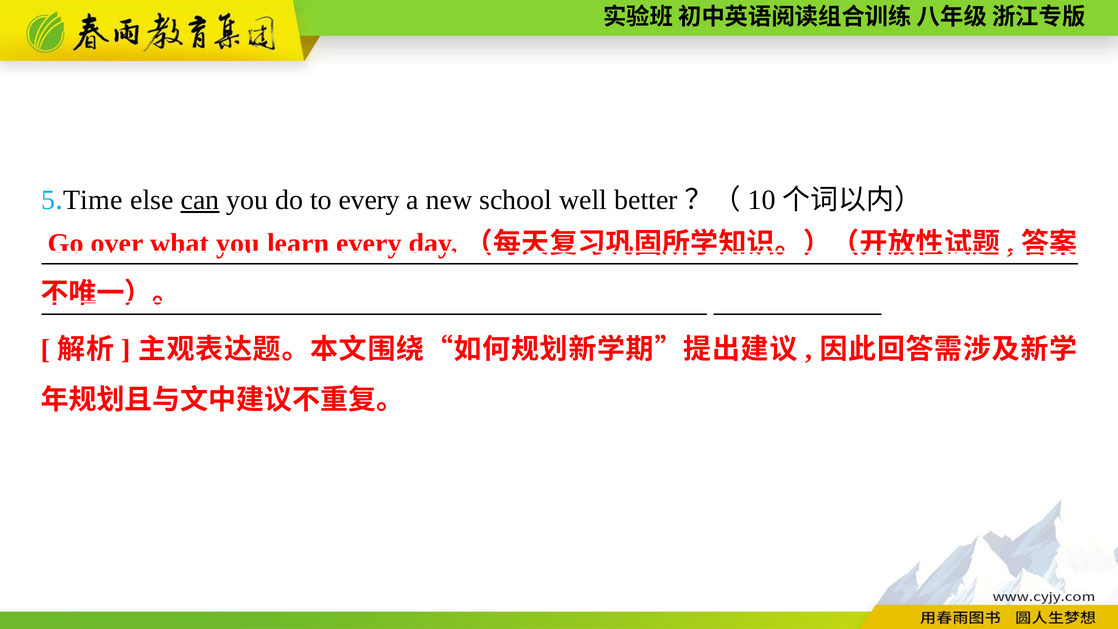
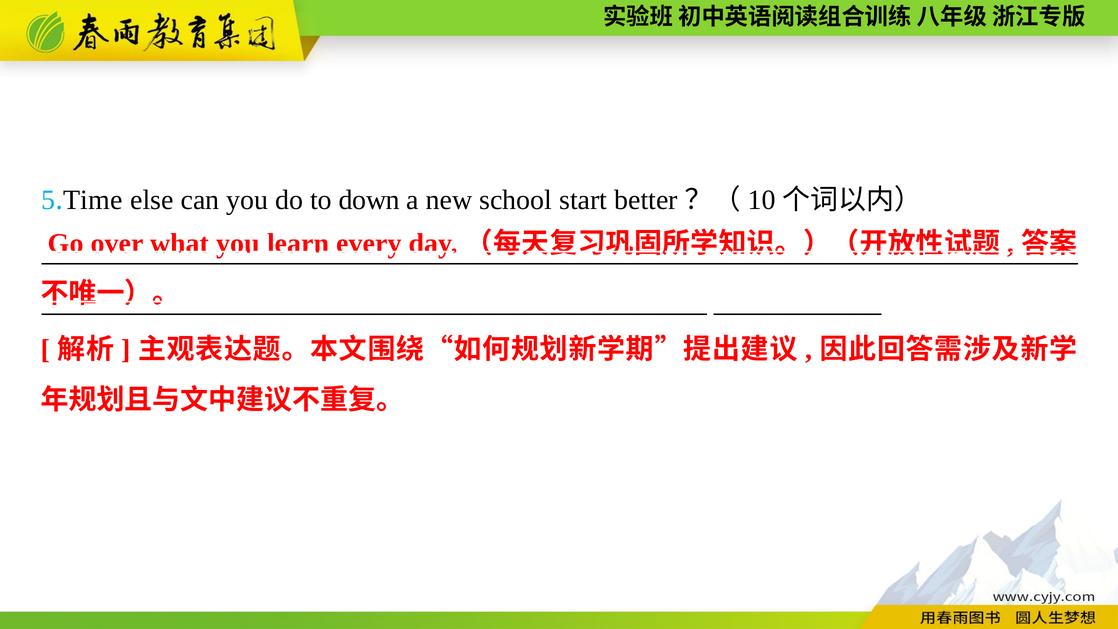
can underline: present -> none (200, 200)
to every: every -> down (369, 200)
well: well -> start (583, 200)
